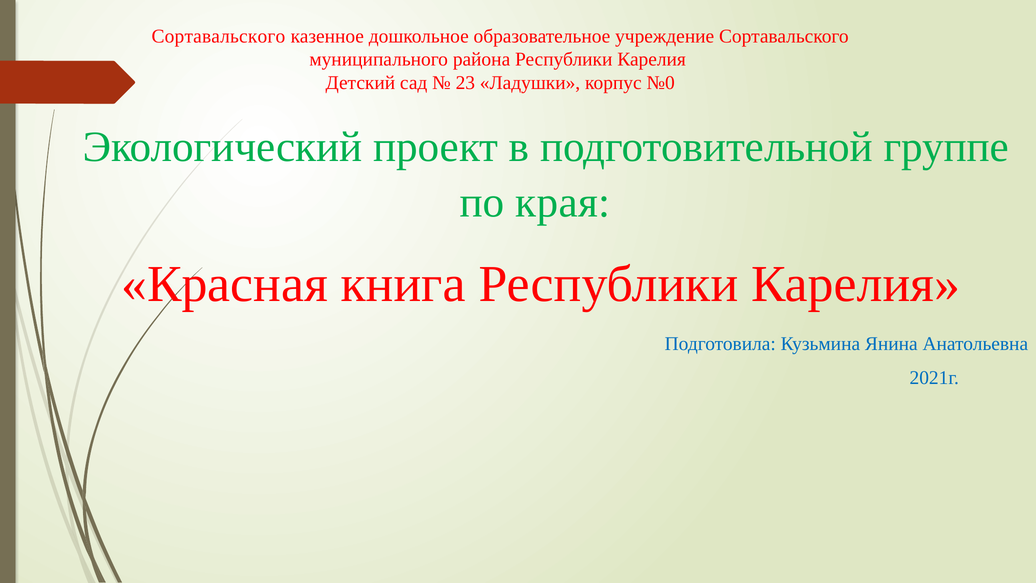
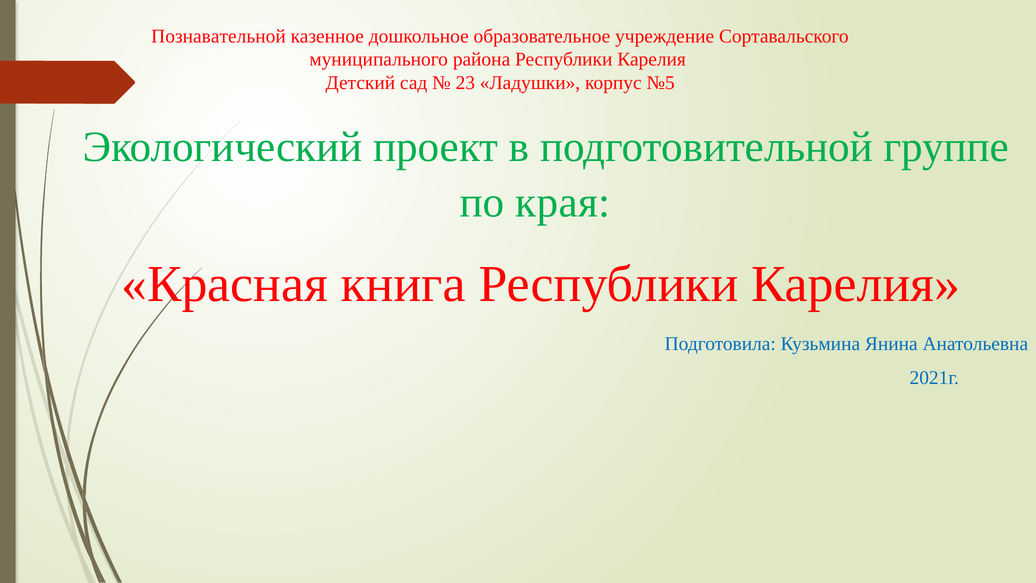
Сортавальского: Сортавальского -> Познавательной (219, 36)
№0: №0 -> №5 (661, 83)
